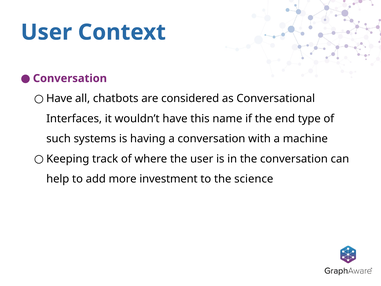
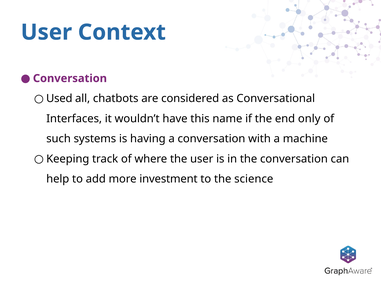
Have: Have -> Used (59, 98)
type: type -> only (309, 119)
